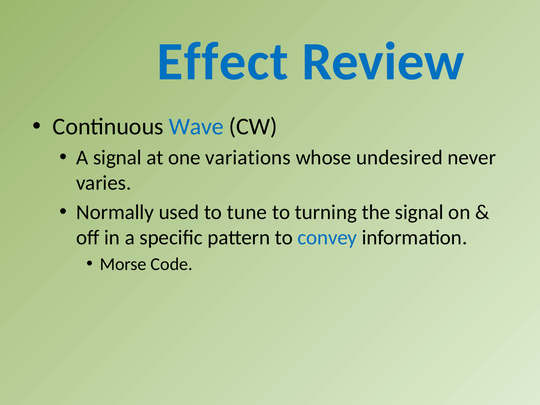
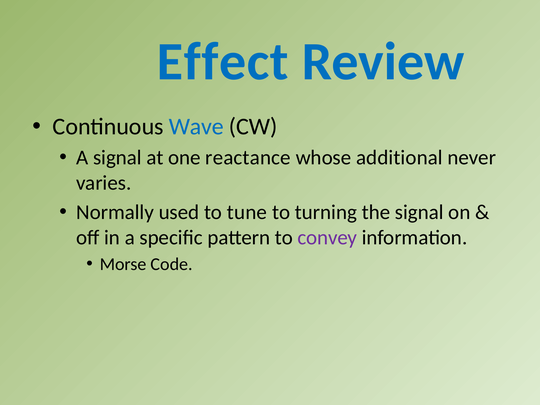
variations: variations -> reactance (248, 158)
undesired: undesired -> additional (399, 158)
convey colour: blue -> purple (327, 238)
